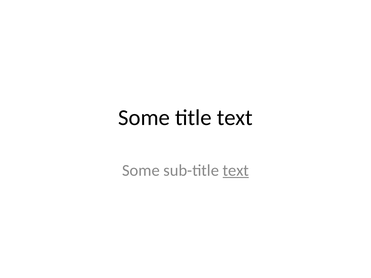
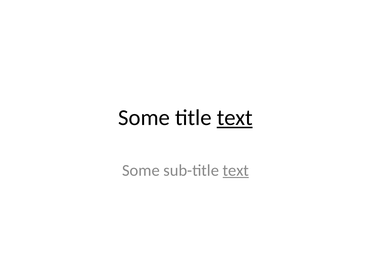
text underline: none -> present (235, 118)
